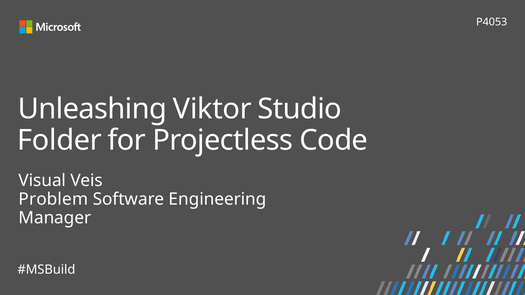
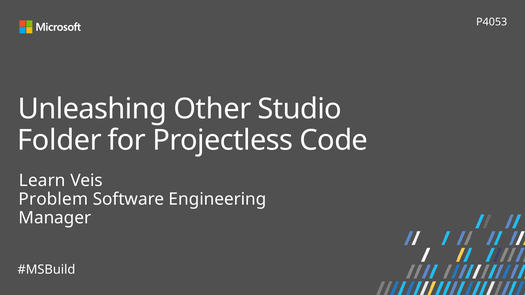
Viktor: Viktor -> Other (212, 109)
Visual: Visual -> Learn (42, 181)
